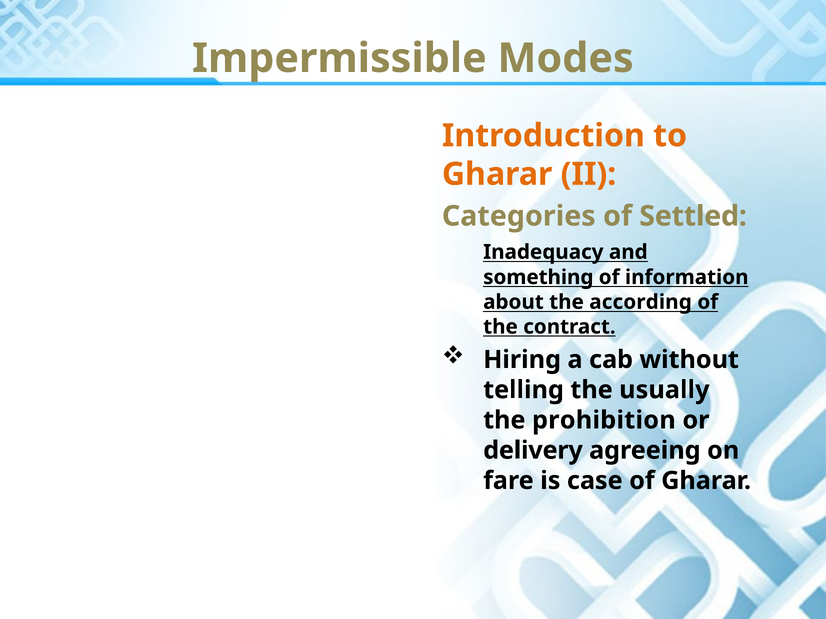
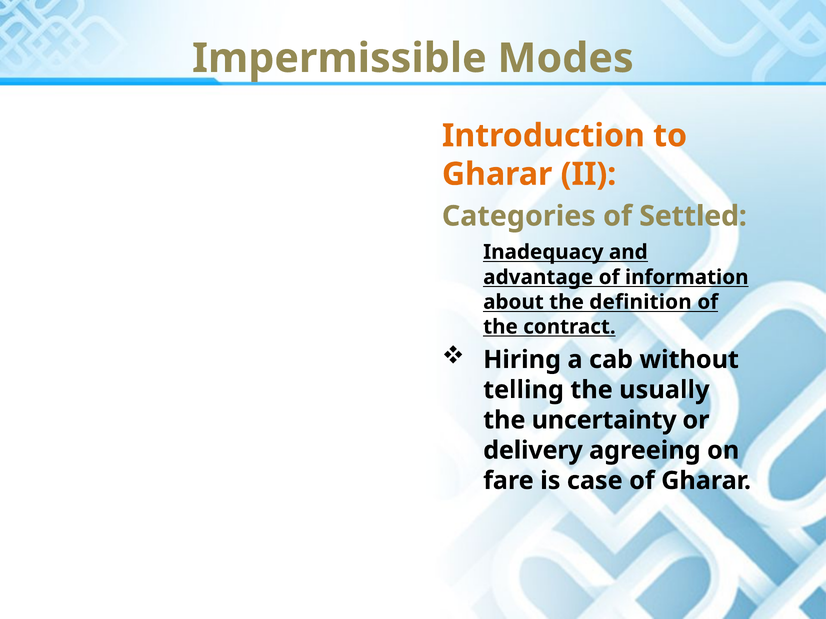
something: something -> advantage (538, 277)
according: according -> definition (640, 302)
prohibition: prohibition -> uncertainty (604, 420)
